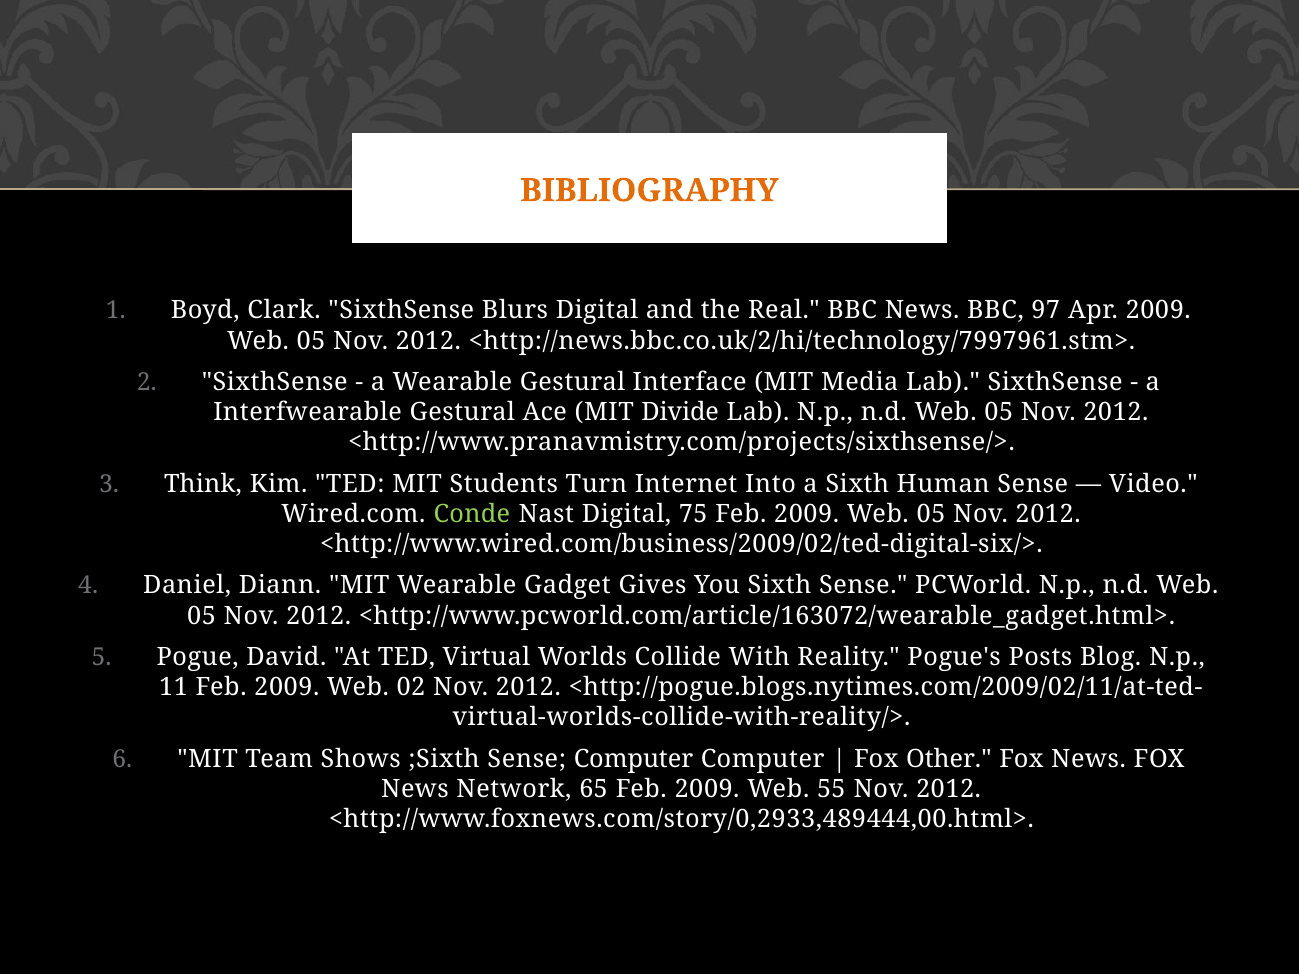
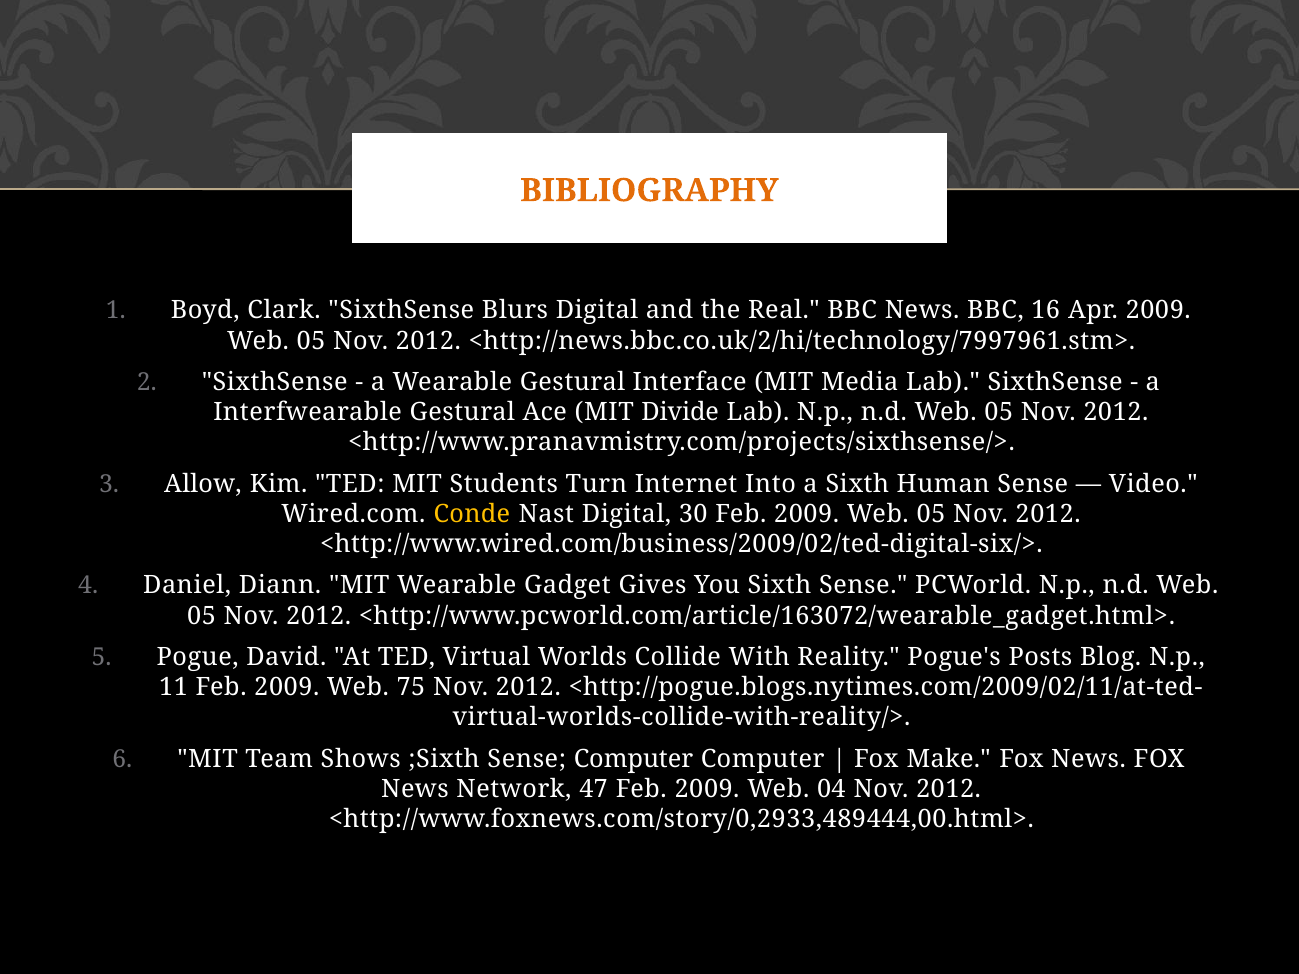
97: 97 -> 16 (1046, 310)
Think: Think -> Allow (203, 484)
Conde colour: light green -> yellow (472, 514)
75: 75 -> 30 (693, 514)
02: 02 -> 75 (411, 687)
Other: Other -> Make (949, 759)
65: 65 -> 47 (594, 789)
55: 55 -> 04 (831, 789)
